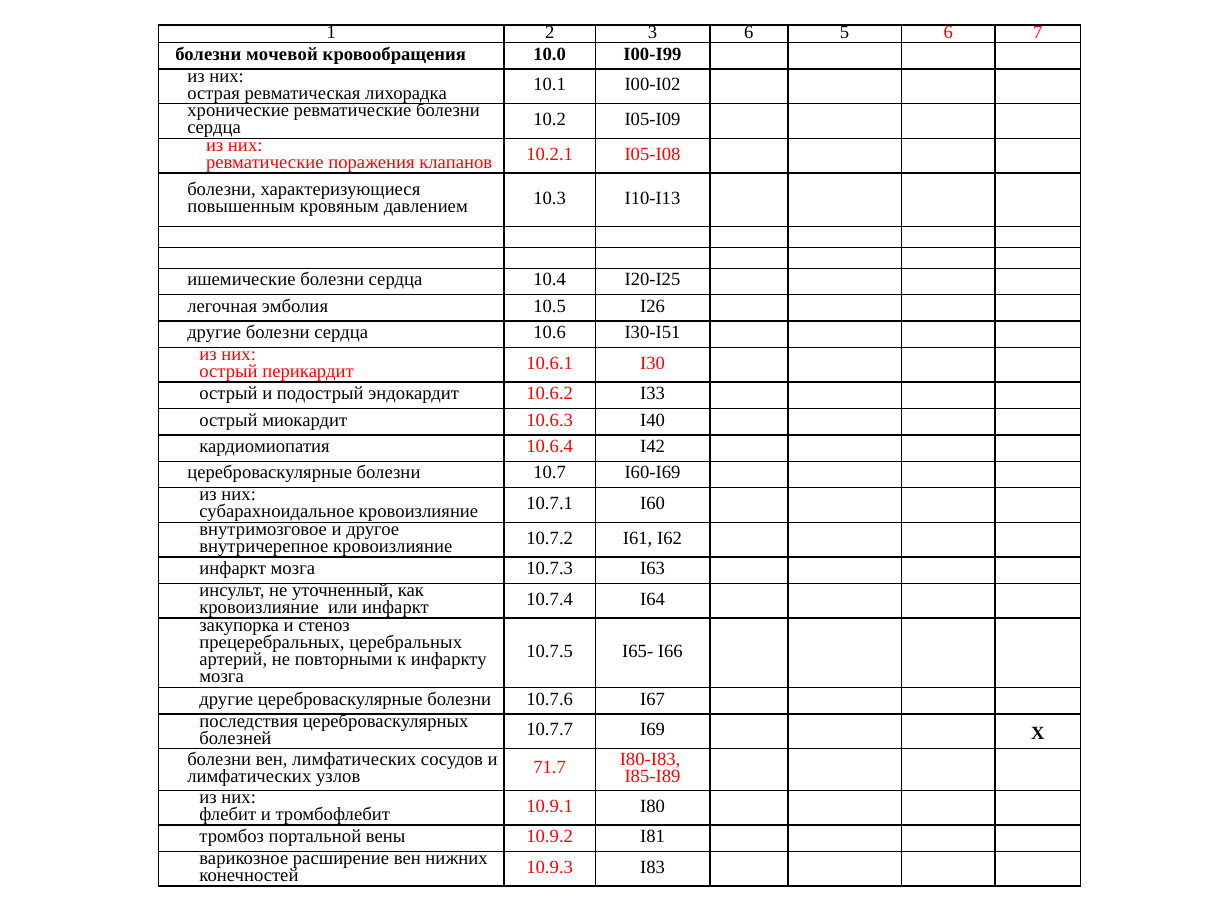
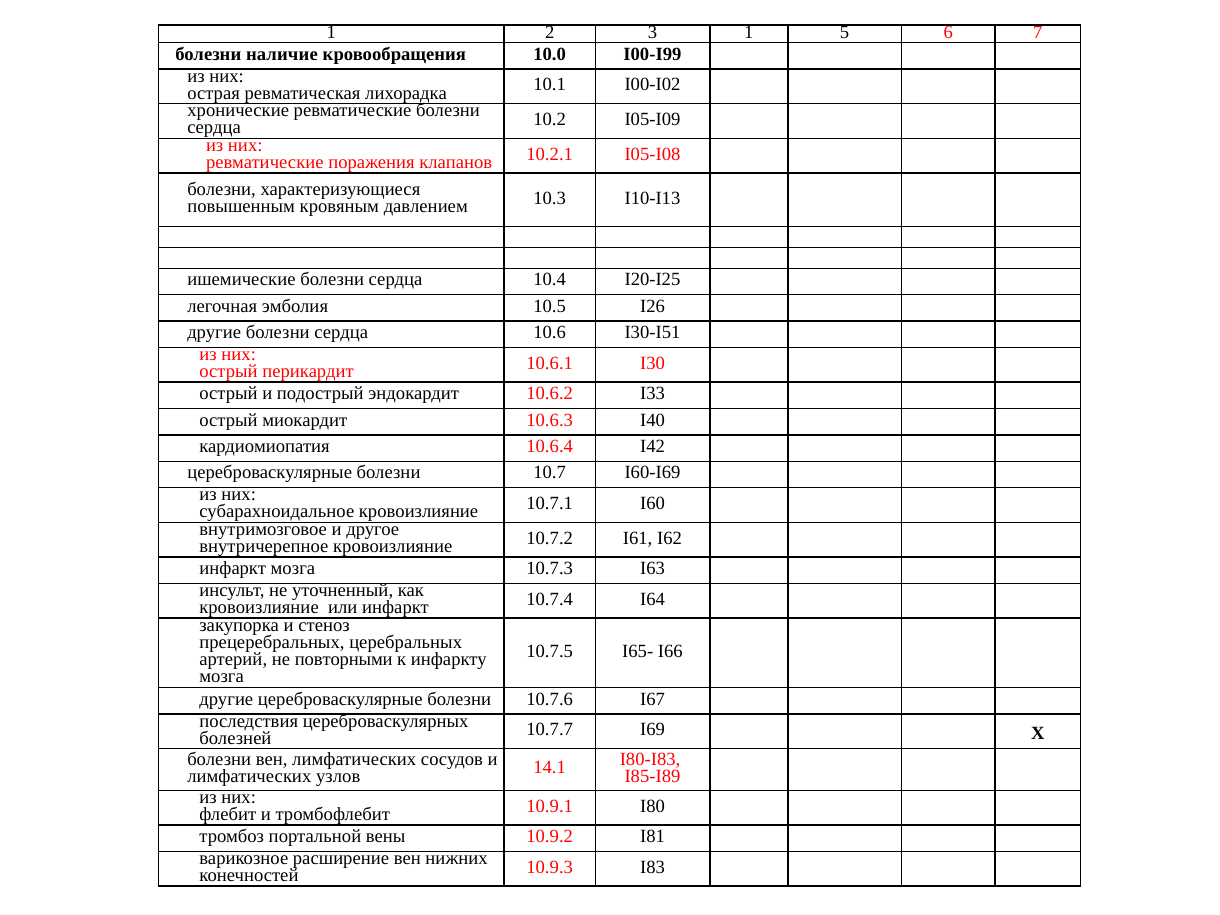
3 6: 6 -> 1 (749, 32)
мочевой: мочевой -> наличие (282, 54)
71.7: 71.7 -> 14.1 (550, 768)
